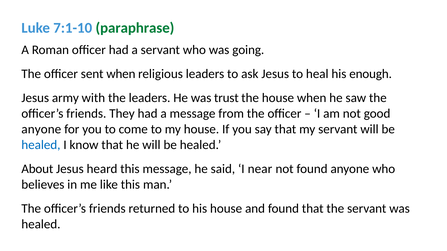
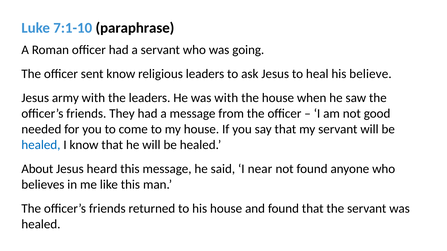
paraphrase colour: green -> black (135, 28)
sent when: when -> know (121, 74)
enough: enough -> believe (370, 74)
was trust: trust -> with (226, 98)
anyone: anyone -> needed (41, 129)
